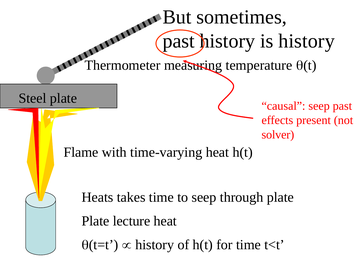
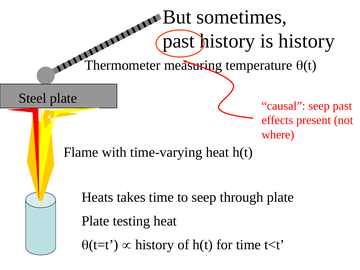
solver: solver -> where (278, 135)
lecture: lecture -> testing (132, 221)
